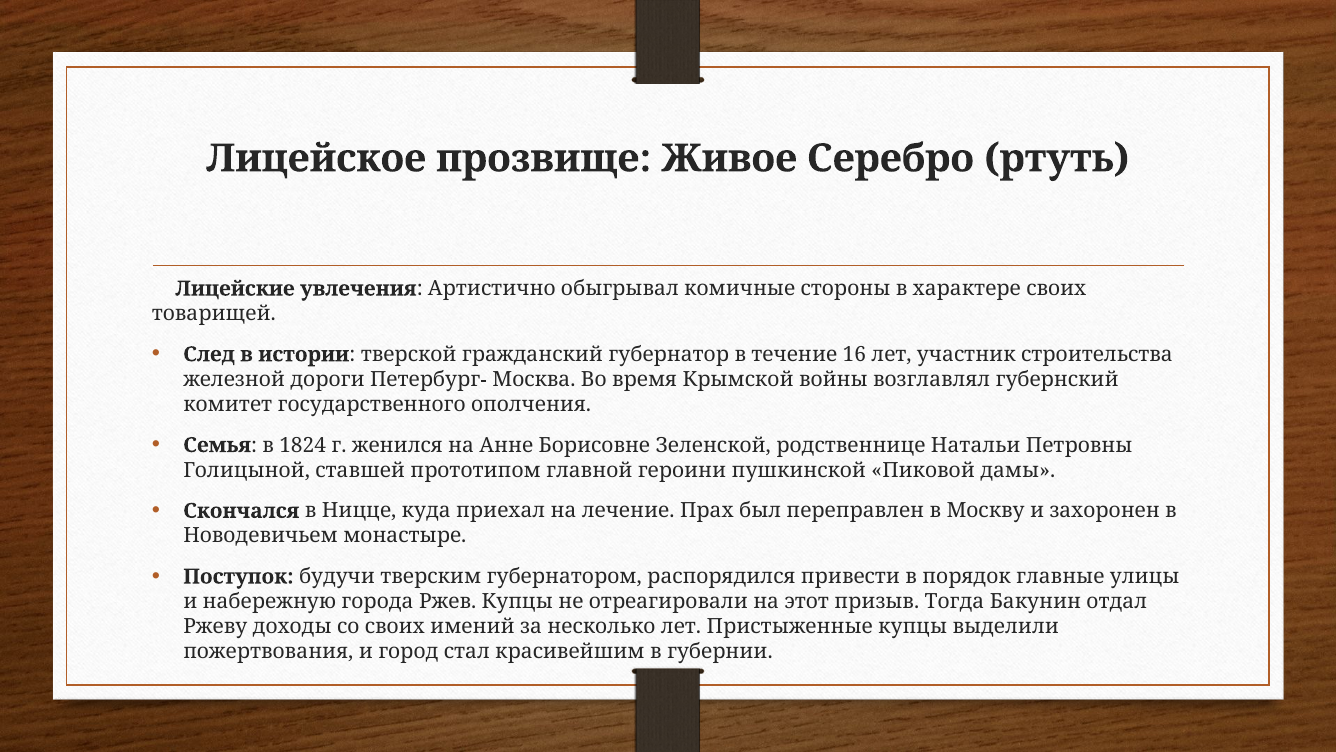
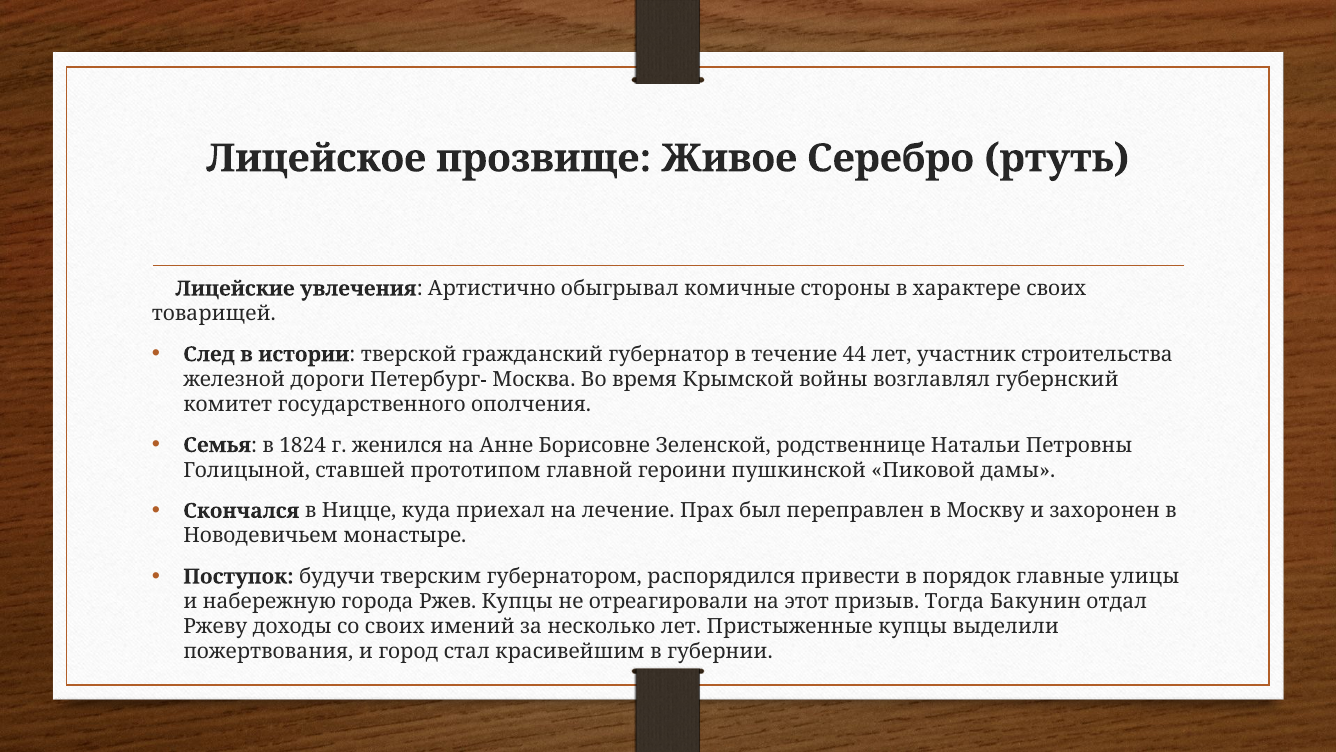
16: 16 -> 44 (854, 354)
